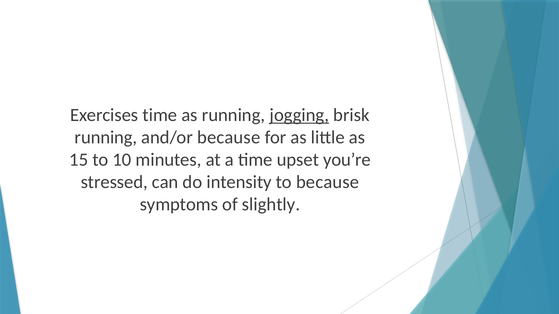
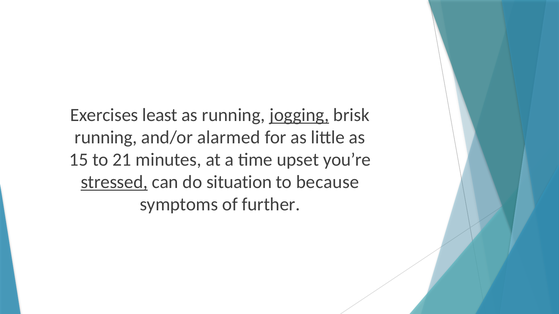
Exercises time: time -> least (160, 115)
and/or because: because -> alarmed (229, 138)
10: 10 -> 21 (122, 160)
stressed underline: none -> present (114, 182)
intensity: intensity -> situation (239, 182)
slightly: slightly -> further (271, 205)
